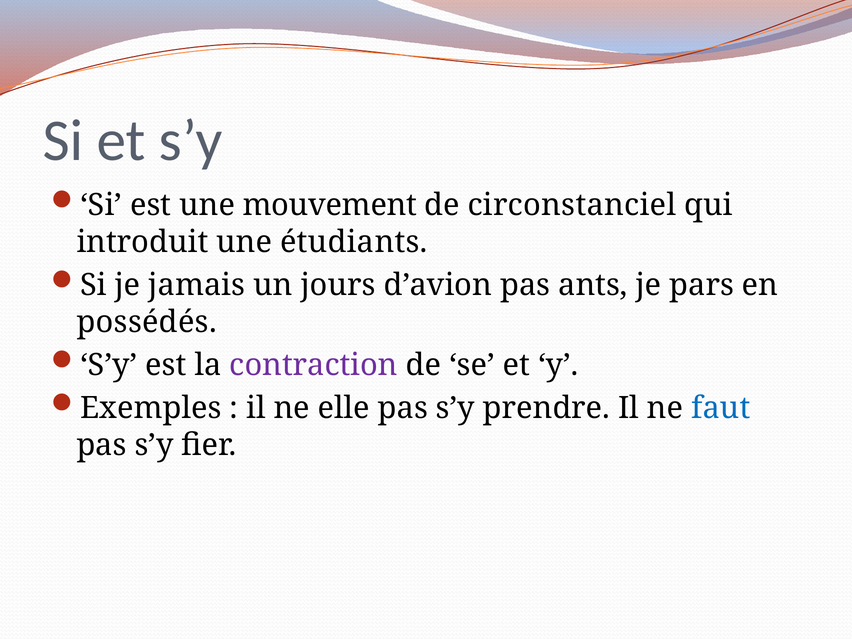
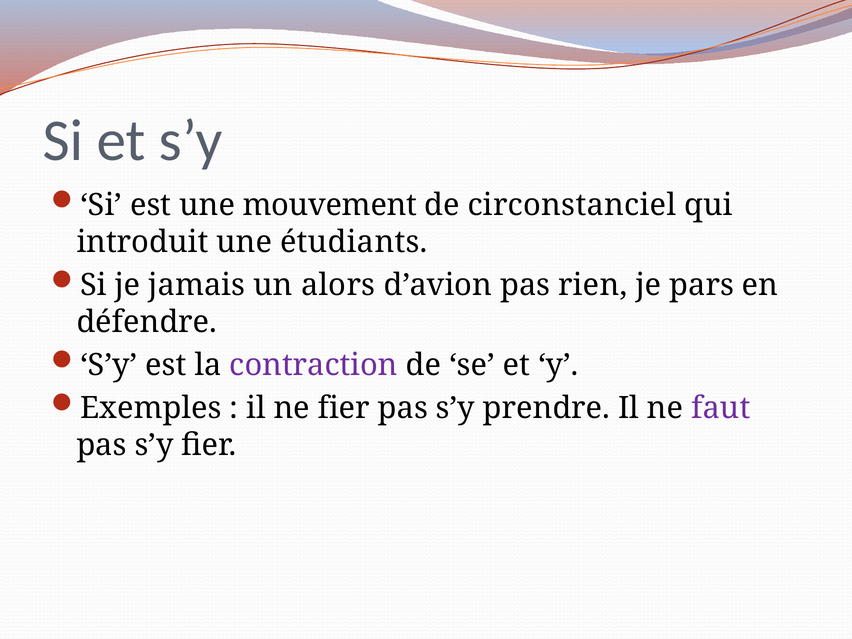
jours: jours -> alors (338, 285)
ants: ants -> rien (593, 285)
possédés: possédés -> défendre (147, 322)
ne elle: elle -> fier (344, 408)
faut colour: blue -> purple (721, 408)
